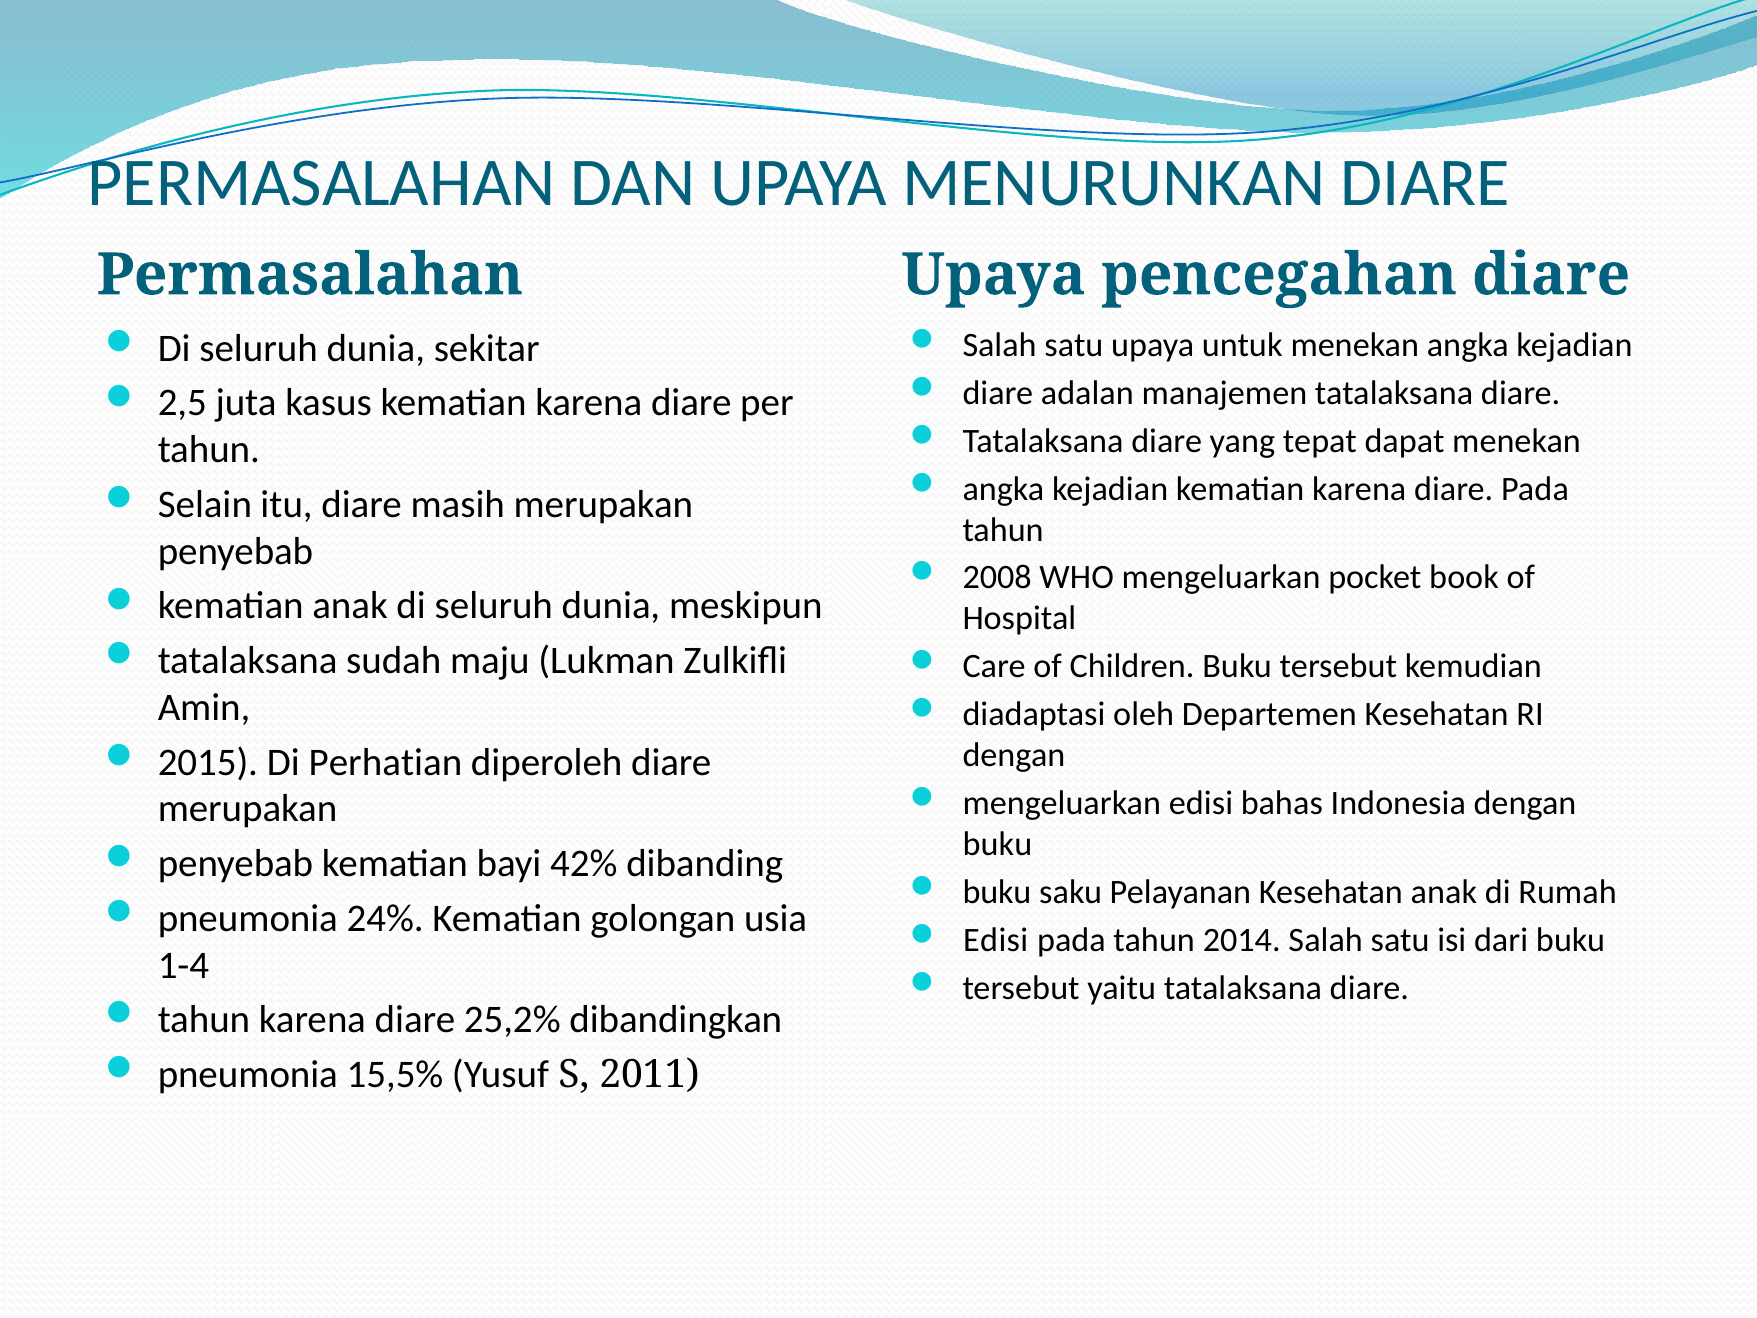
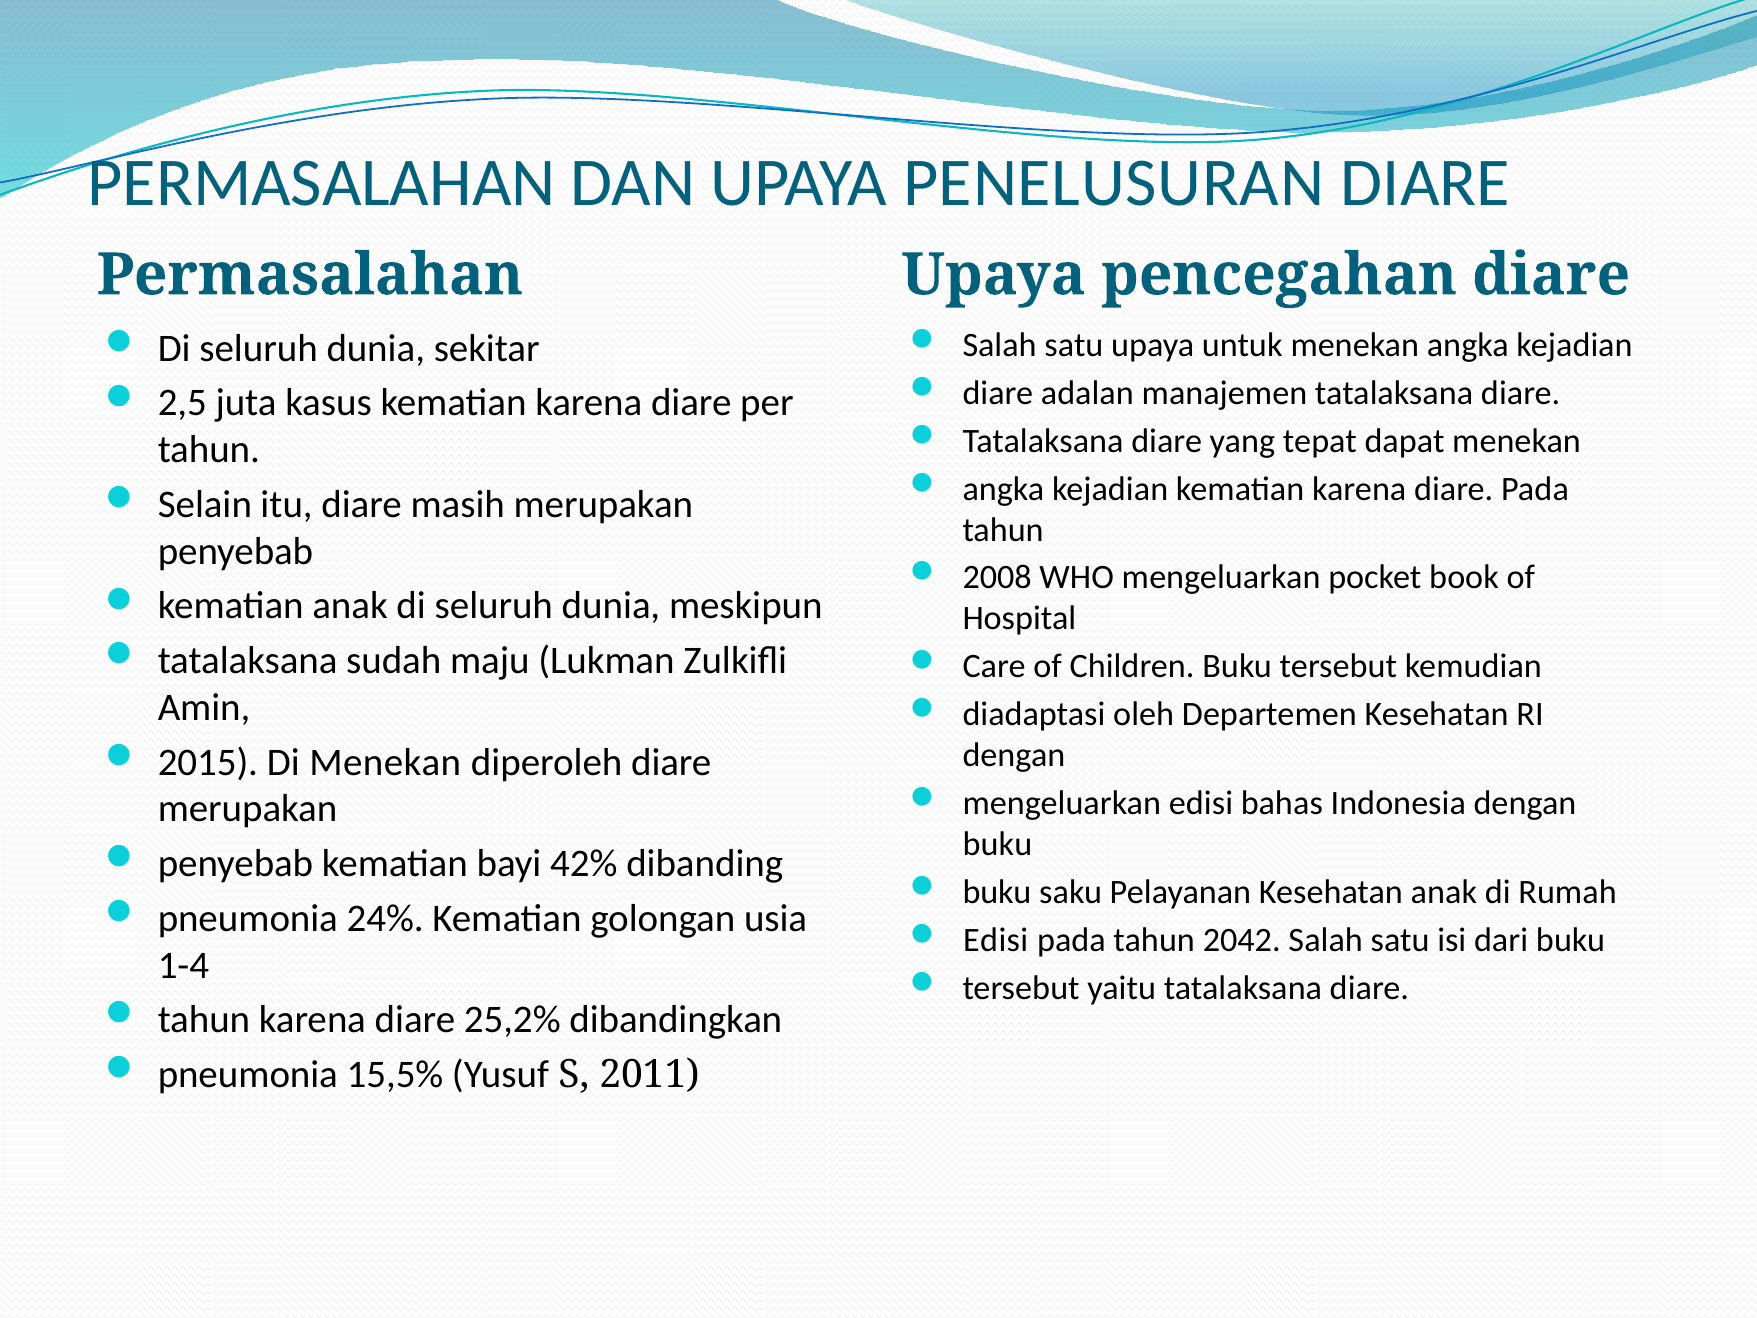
MENURUNKAN: MENURUNKAN -> PENELUSURAN (1114, 183)
Di Perhatian: Perhatian -> Menekan (385, 762)
2014: 2014 -> 2042 (1242, 940)
